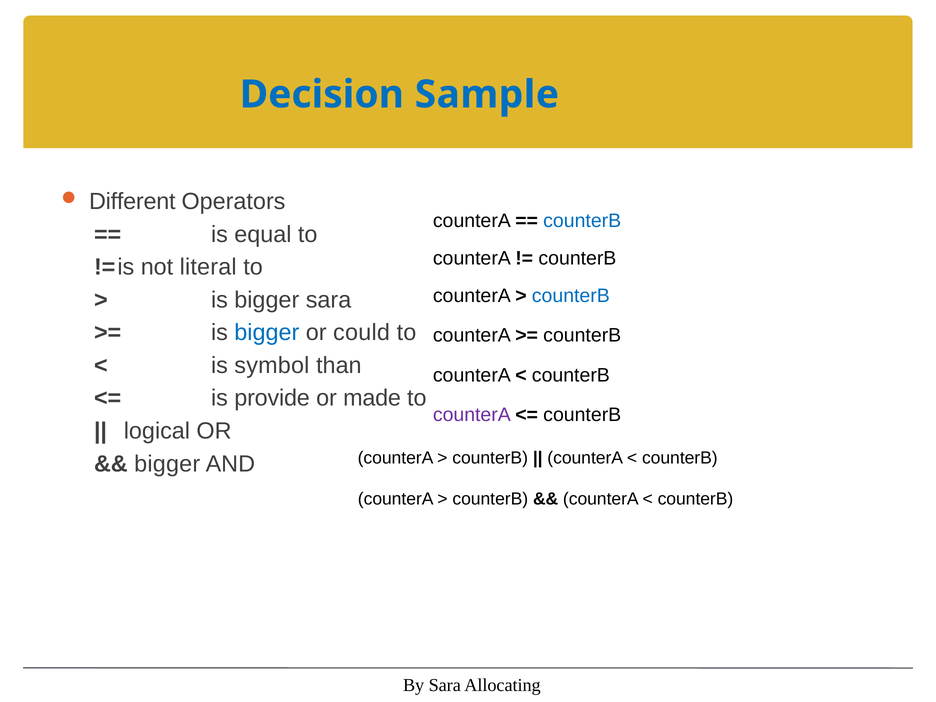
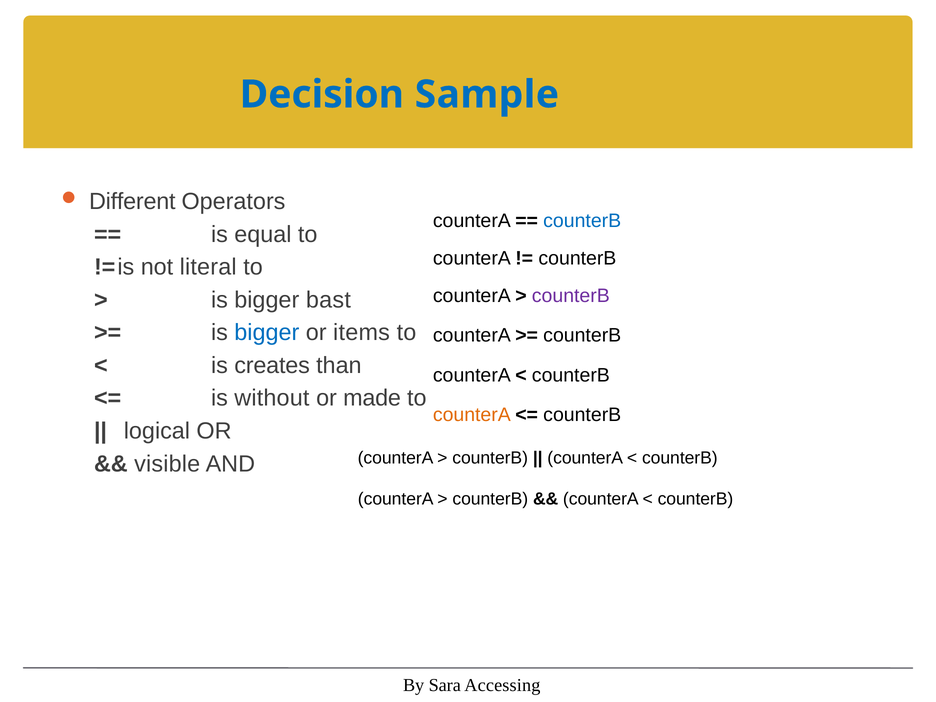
counterB colour: blue -> purple (571, 296)
bigger sara: sara -> bast (328, 300)
could: could -> items (362, 333)
symbol: symbol -> creates (272, 365)
provide: provide -> without (272, 398)
counterA colour: purple -> orange (472, 415)
bigger: bigger -> visible (167, 464)
Allocating: Allocating -> Accessing (502, 685)
